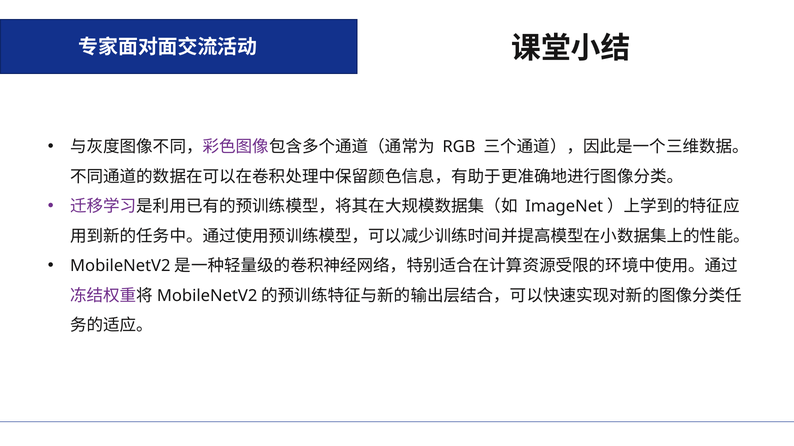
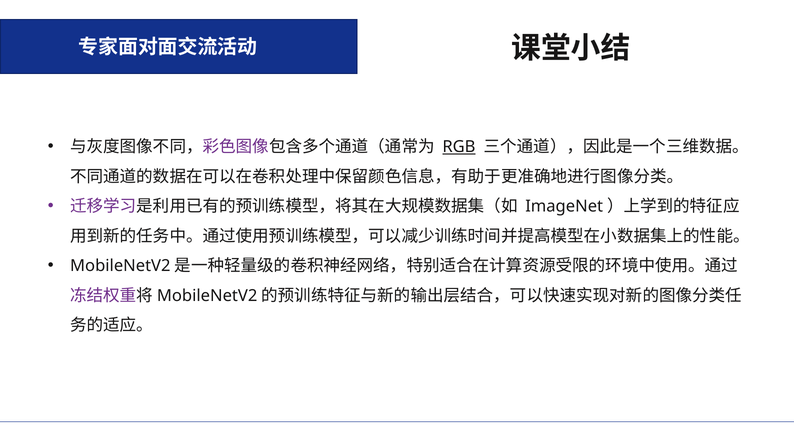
RGB underline: none -> present (459, 147)
